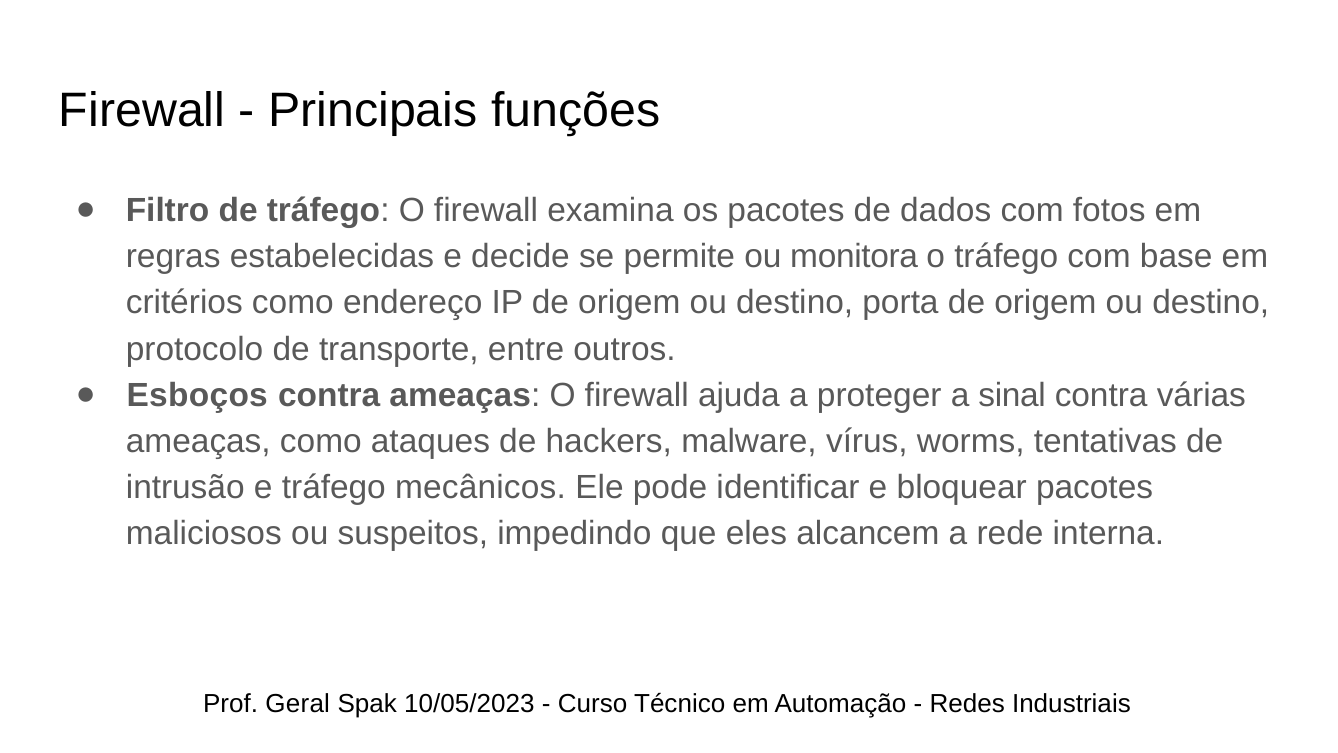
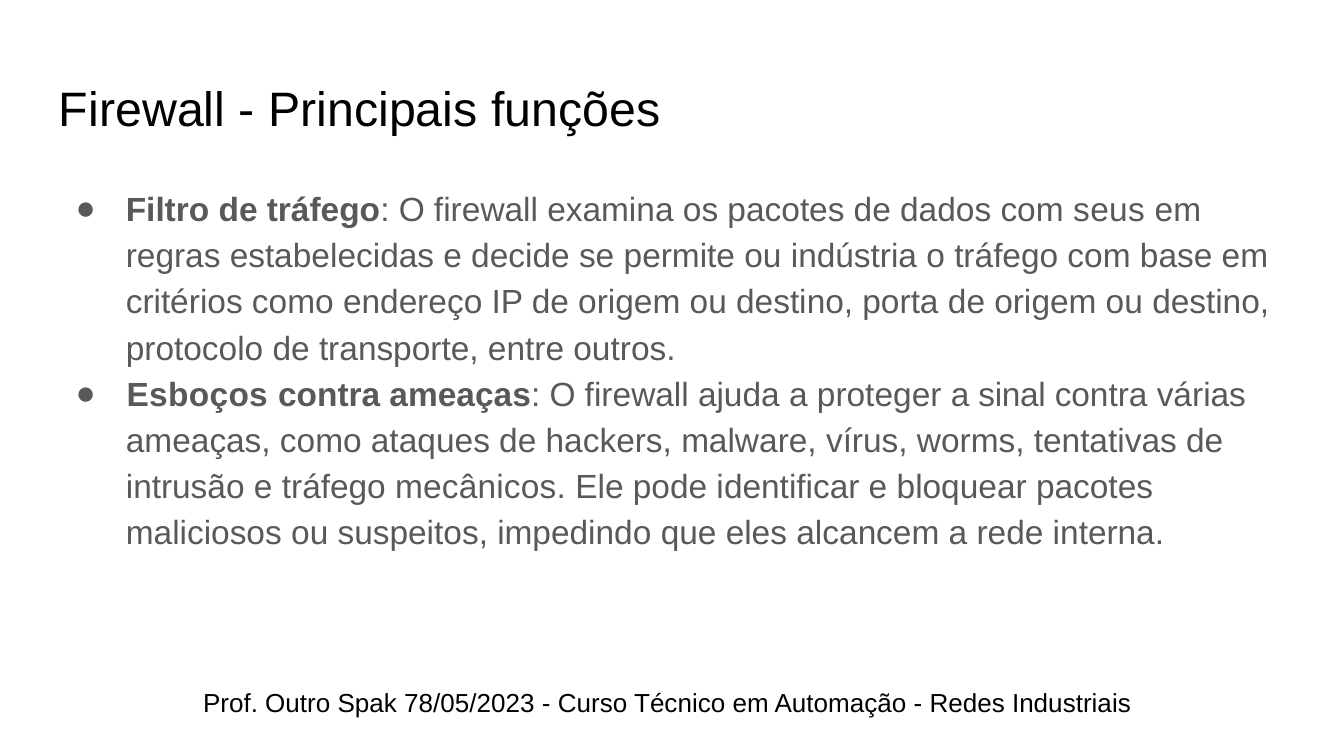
fotos: fotos -> seus (1109, 210)
monitora: monitora -> indústria (854, 257)
Geral: Geral -> Outro (298, 703)
10/05/2023: 10/05/2023 -> 78/05/2023 (469, 703)
